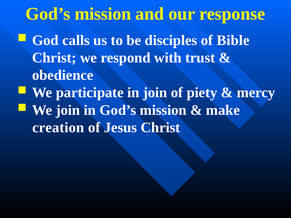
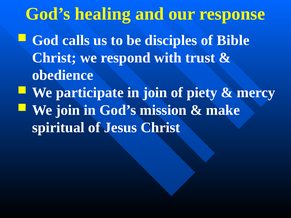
mission: mission -> healing (103, 14)
creation: creation -> spiritual (58, 128)
